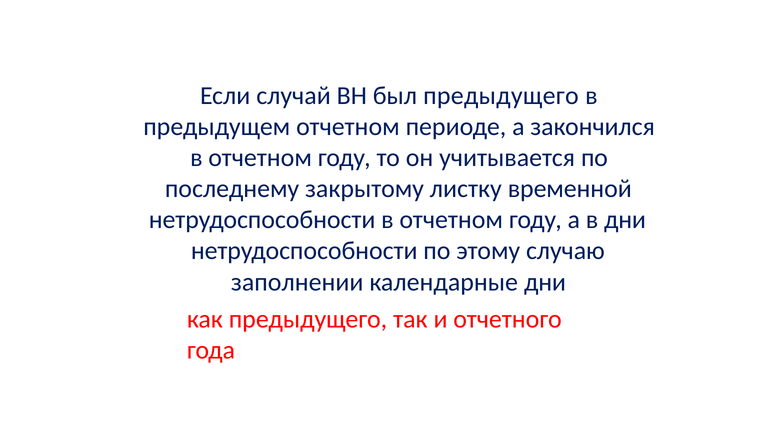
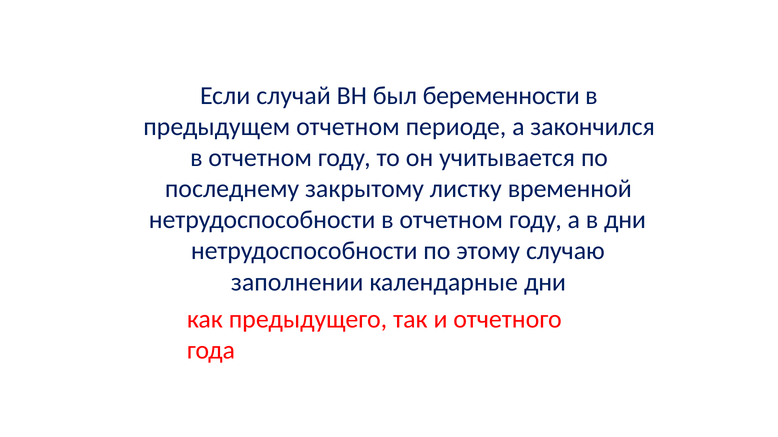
был предыдущего: предыдущего -> беременности (501, 96)
